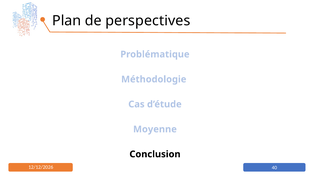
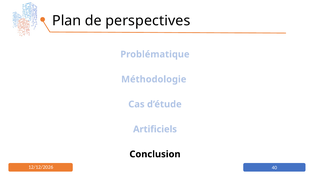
Moyenne: Moyenne -> Artificiels (155, 130)
